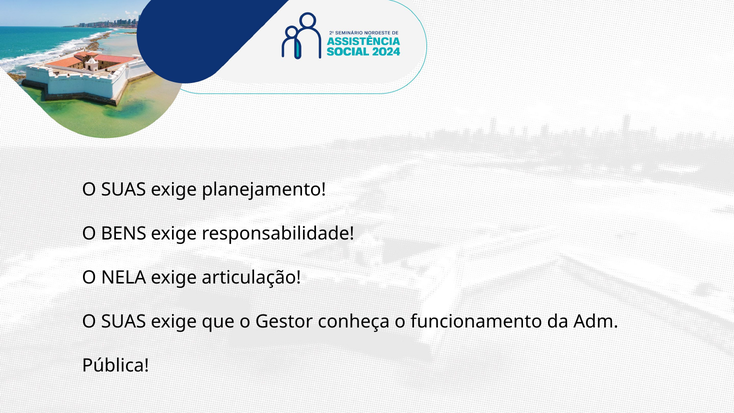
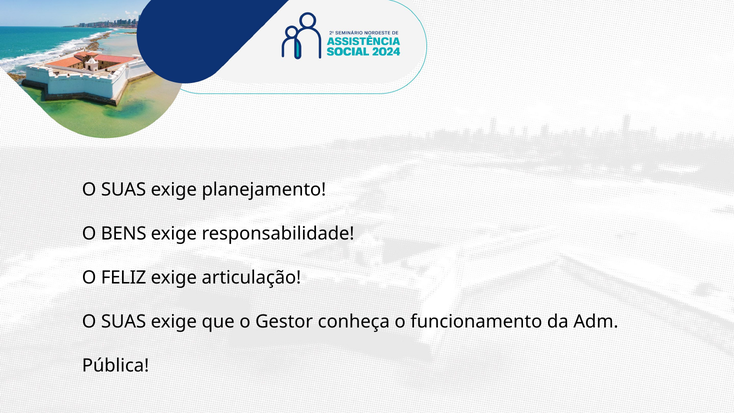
NELA: NELA -> FELIZ (124, 278)
